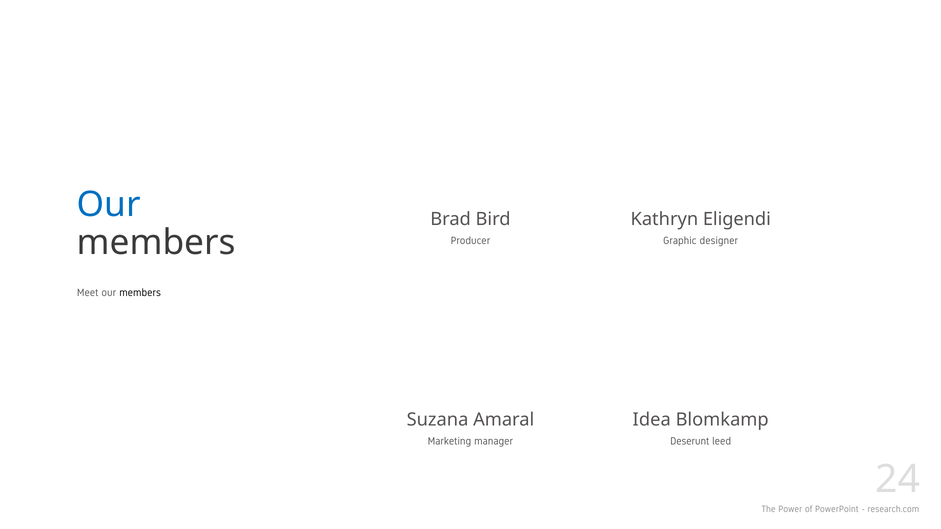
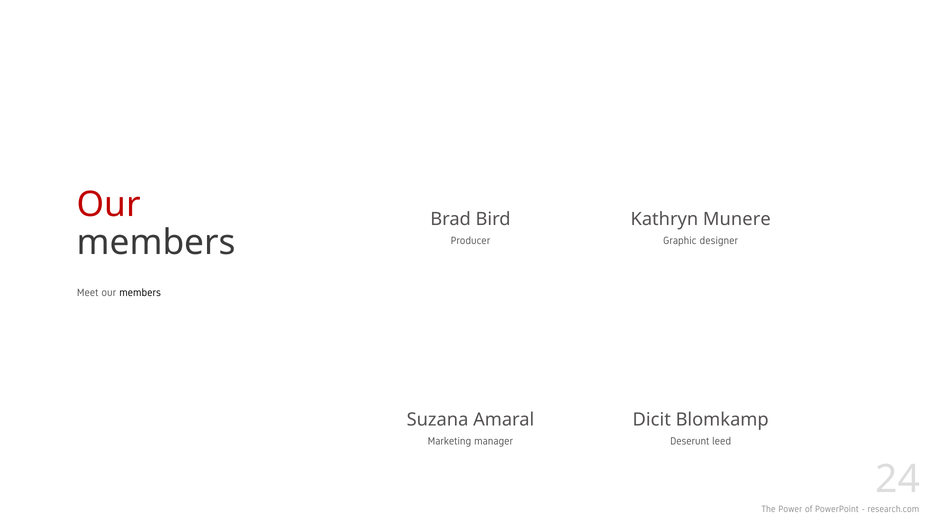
Our colour: blue -> red (109, 204)
Eligendi: Eligendi -> Munere (737, 219)
Idea: Idea -> Dicit (652, 420)
